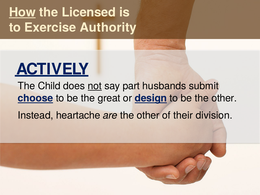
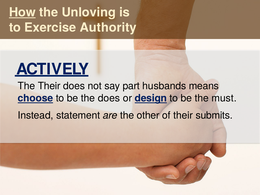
Licensed: Licensed -> Unloving (89, 12)
The Child: Child -> Their (49, 86)
not underline: present -> none (95, 86)
submit: submit -> means (204, 86)
the great: great -> does (109, 98)
be the other: other -> must (224, 98)
heartache: heartache -> statement (78, 115)
division: division -> submits (214, 115)
